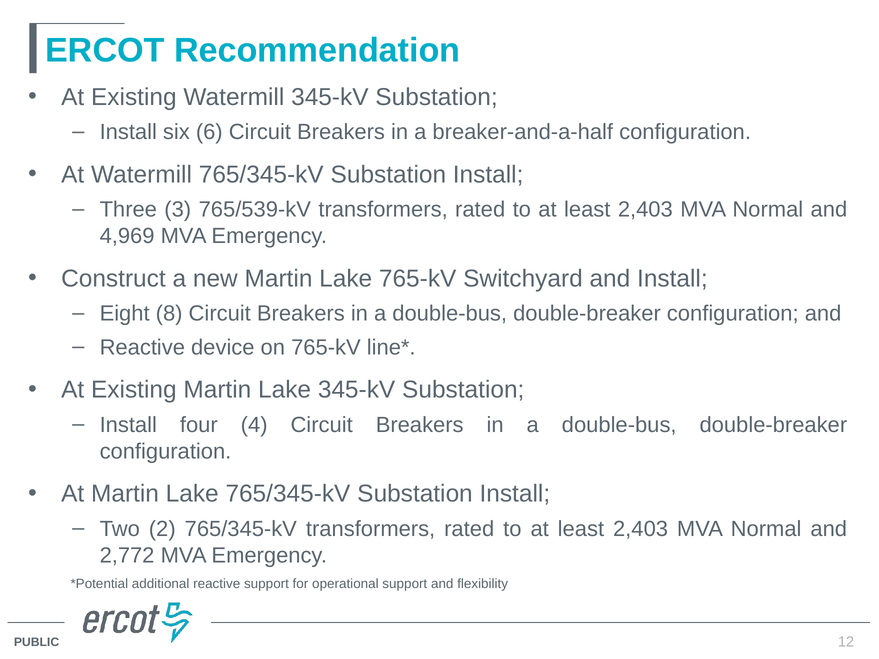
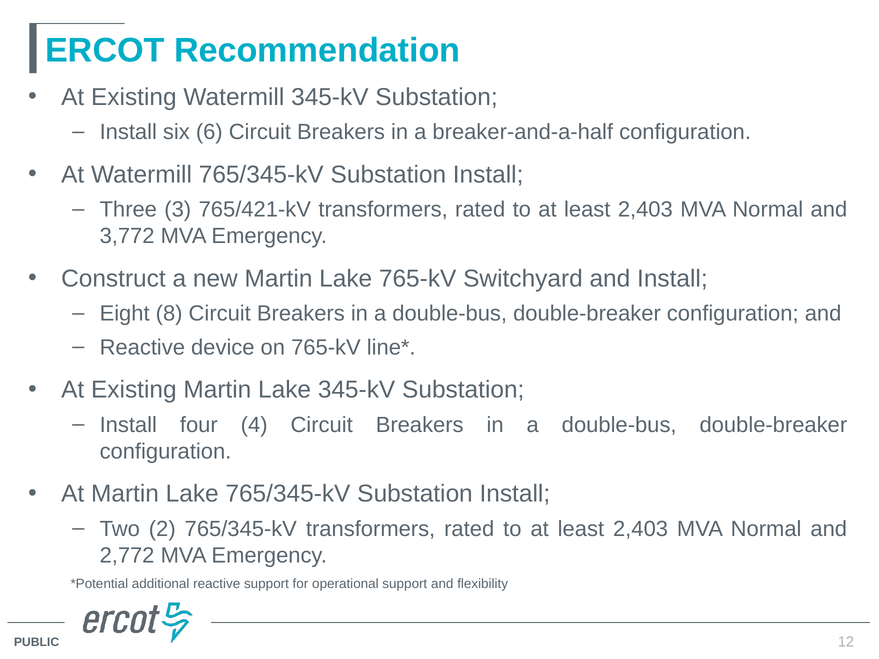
765/539-kV: 765/539-kV -> 765/421-kV (255, 210)
4,969: 4,969 -> 3,772 (127, 236)
